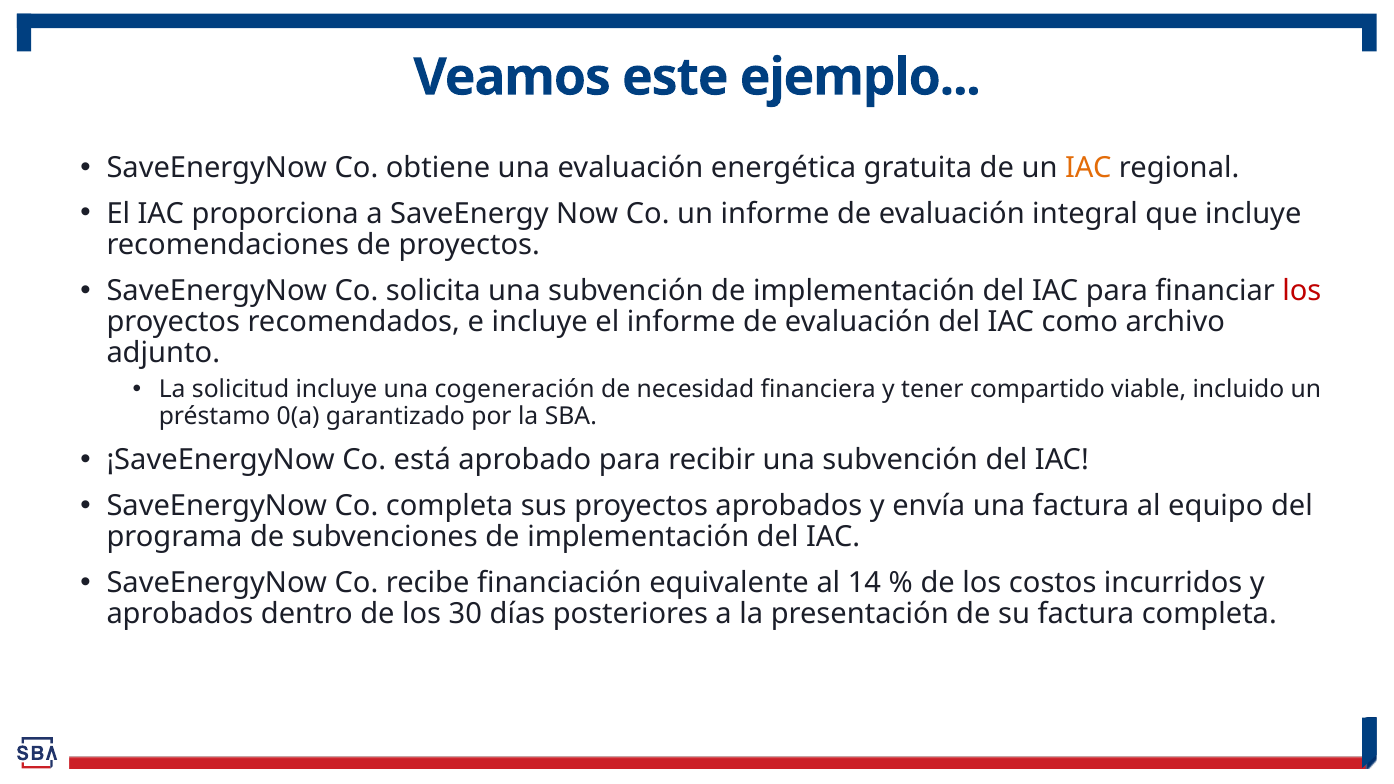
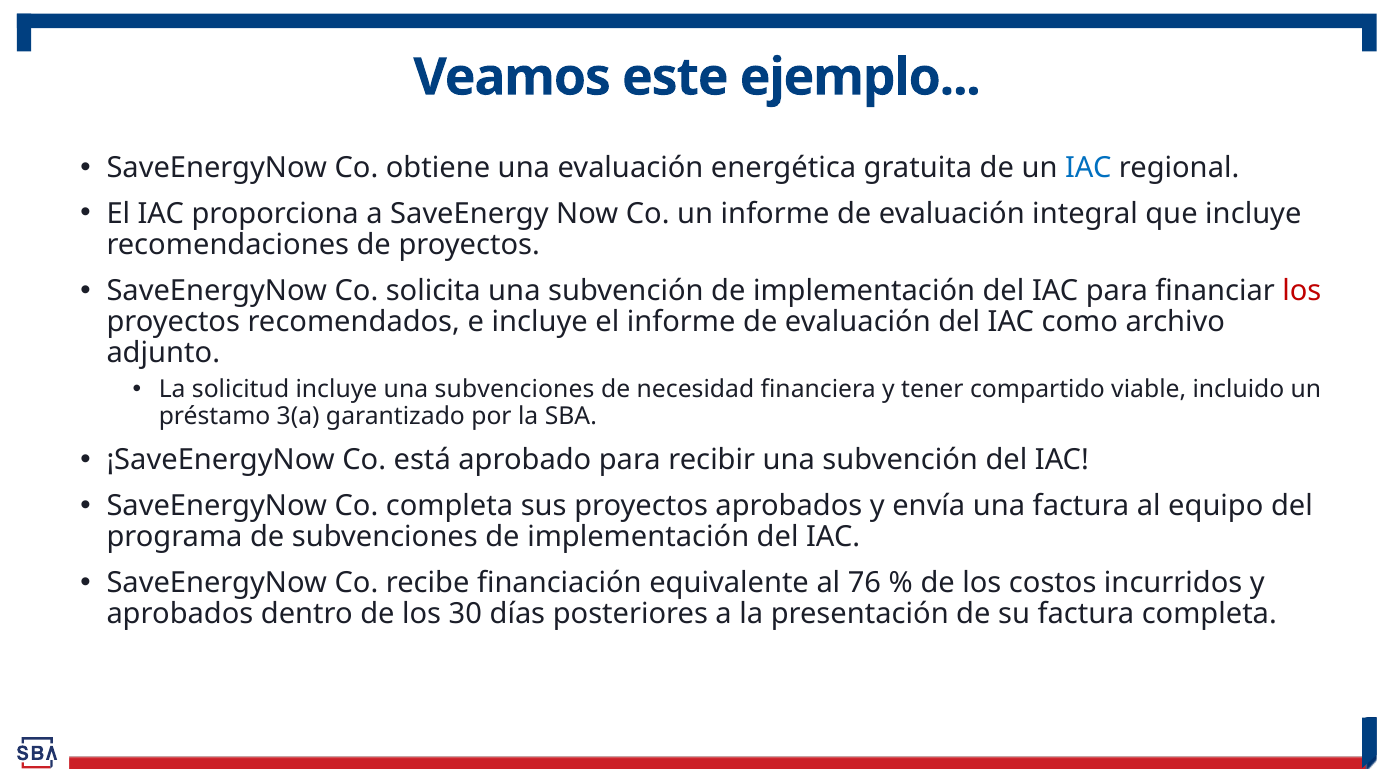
IAC colour: orange -> blue (1088, 168)
una cogeneración: cogeneración -> subvenciones (515, 390)
0(a: 0(a -> 3(a (298, 416)
14: 14 -> 76 (864, 583)
